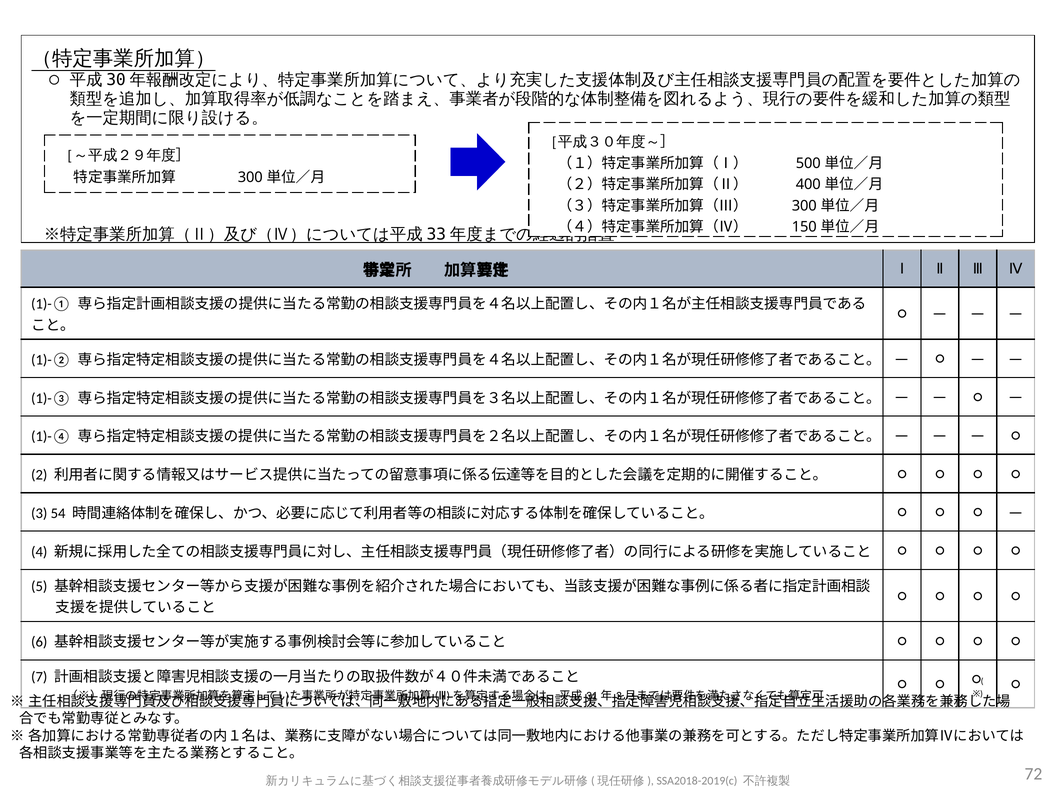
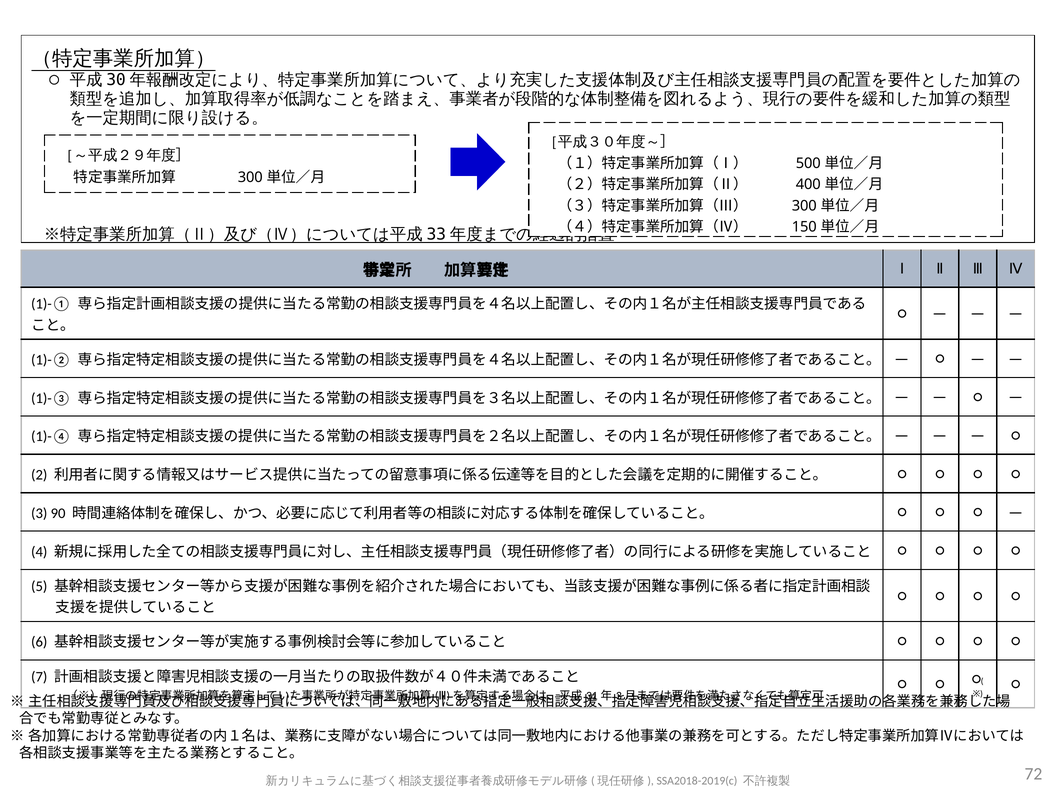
54: 54 -> 90 (58, 513)
